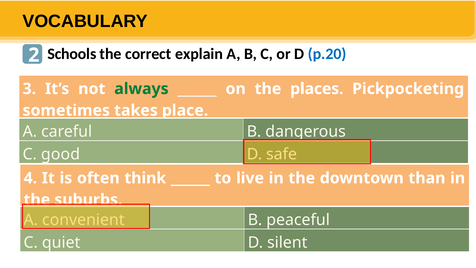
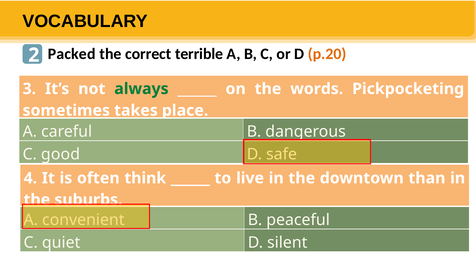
Schools: Schools -> Packed (72, 54)
explain: explain -> terrible (199, 54)
p.20 colour: blue -> orange (327, 54)
places: places -> words (317, 89)
